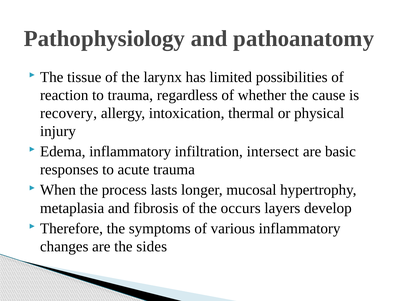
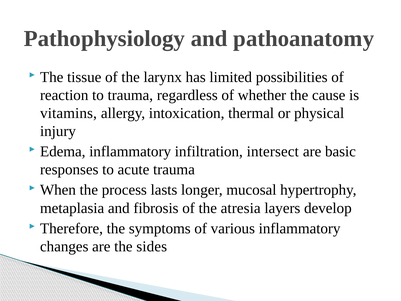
recovery: recovery -> vitamins (69, 113)
occurs: occurs -> atresia (241, 208)
